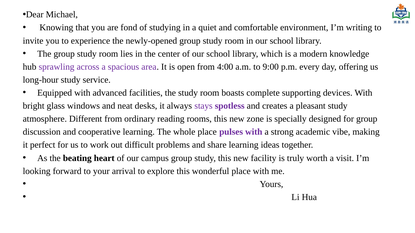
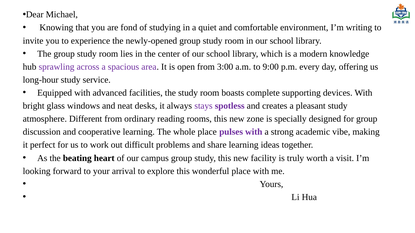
4:00: 4:00 -> 3:00 (225, 67)
